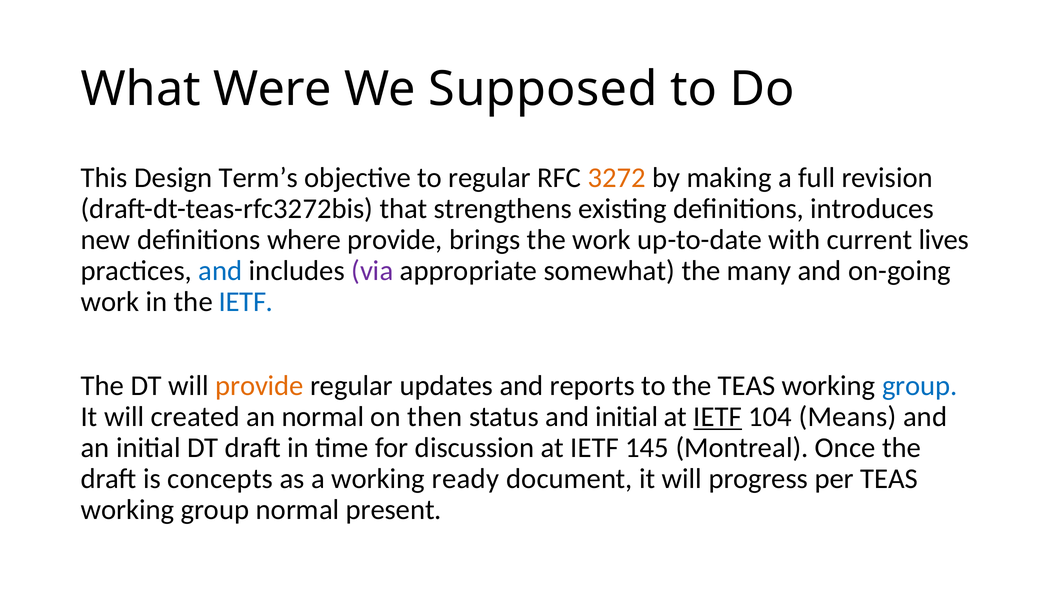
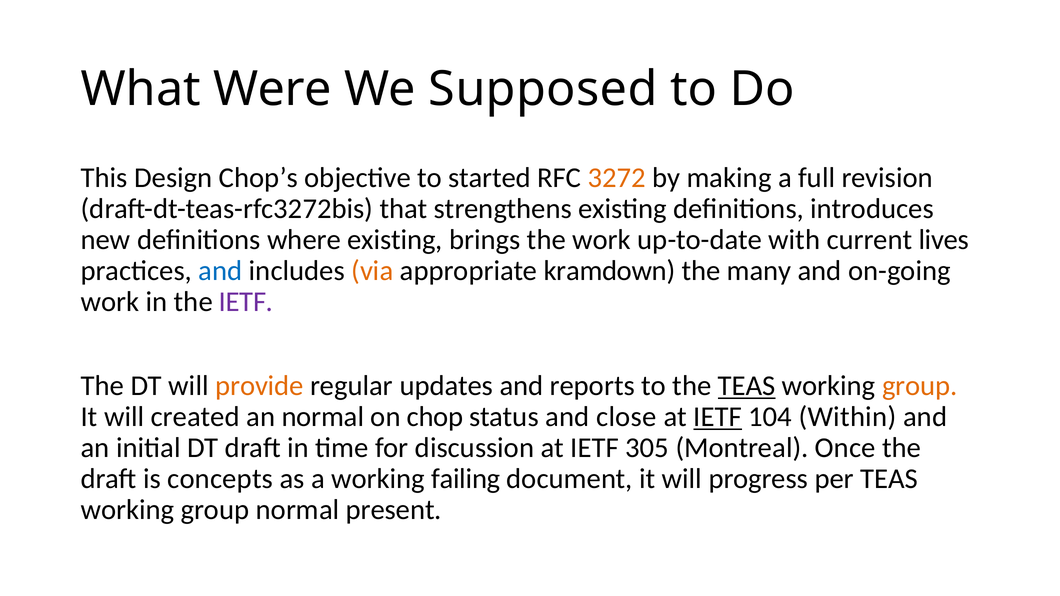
Term’s: Term’s -> Chop’s (258, 178)
to regular: regular -> started (490, 178)
where provide: provide -> existing (395, 240)
via colour: purple -> orange (372, 271)
somewhat: somewhat -> kramdown (610, 271)
IETF colour: blue -> purple (246, 302)
TEAS underline: none -> present (747, 386)
group colour: blue -> orange (920, 386)
then: then -> chop (435, 417)
and initial: initial -> close (626, 417)
Means: Means -> Within (848, 417)
145: 145 -> 305 (647, 448)
ready: ready -> failing (466, 479)
